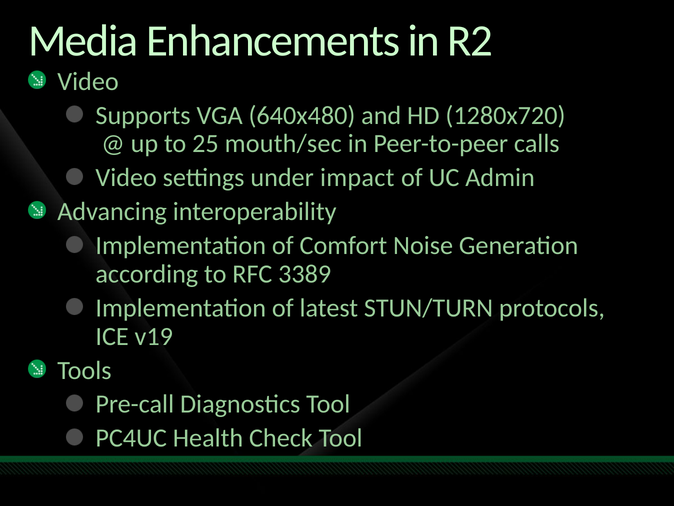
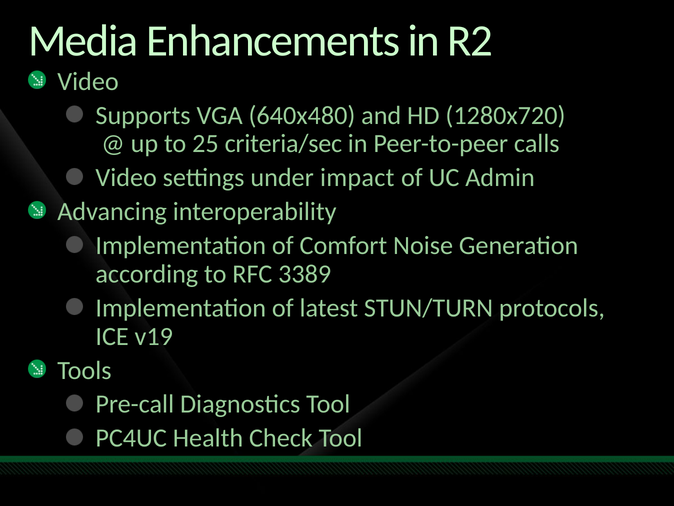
mouth/sec: mouth/sec -> criteria/sec (283, 144)
